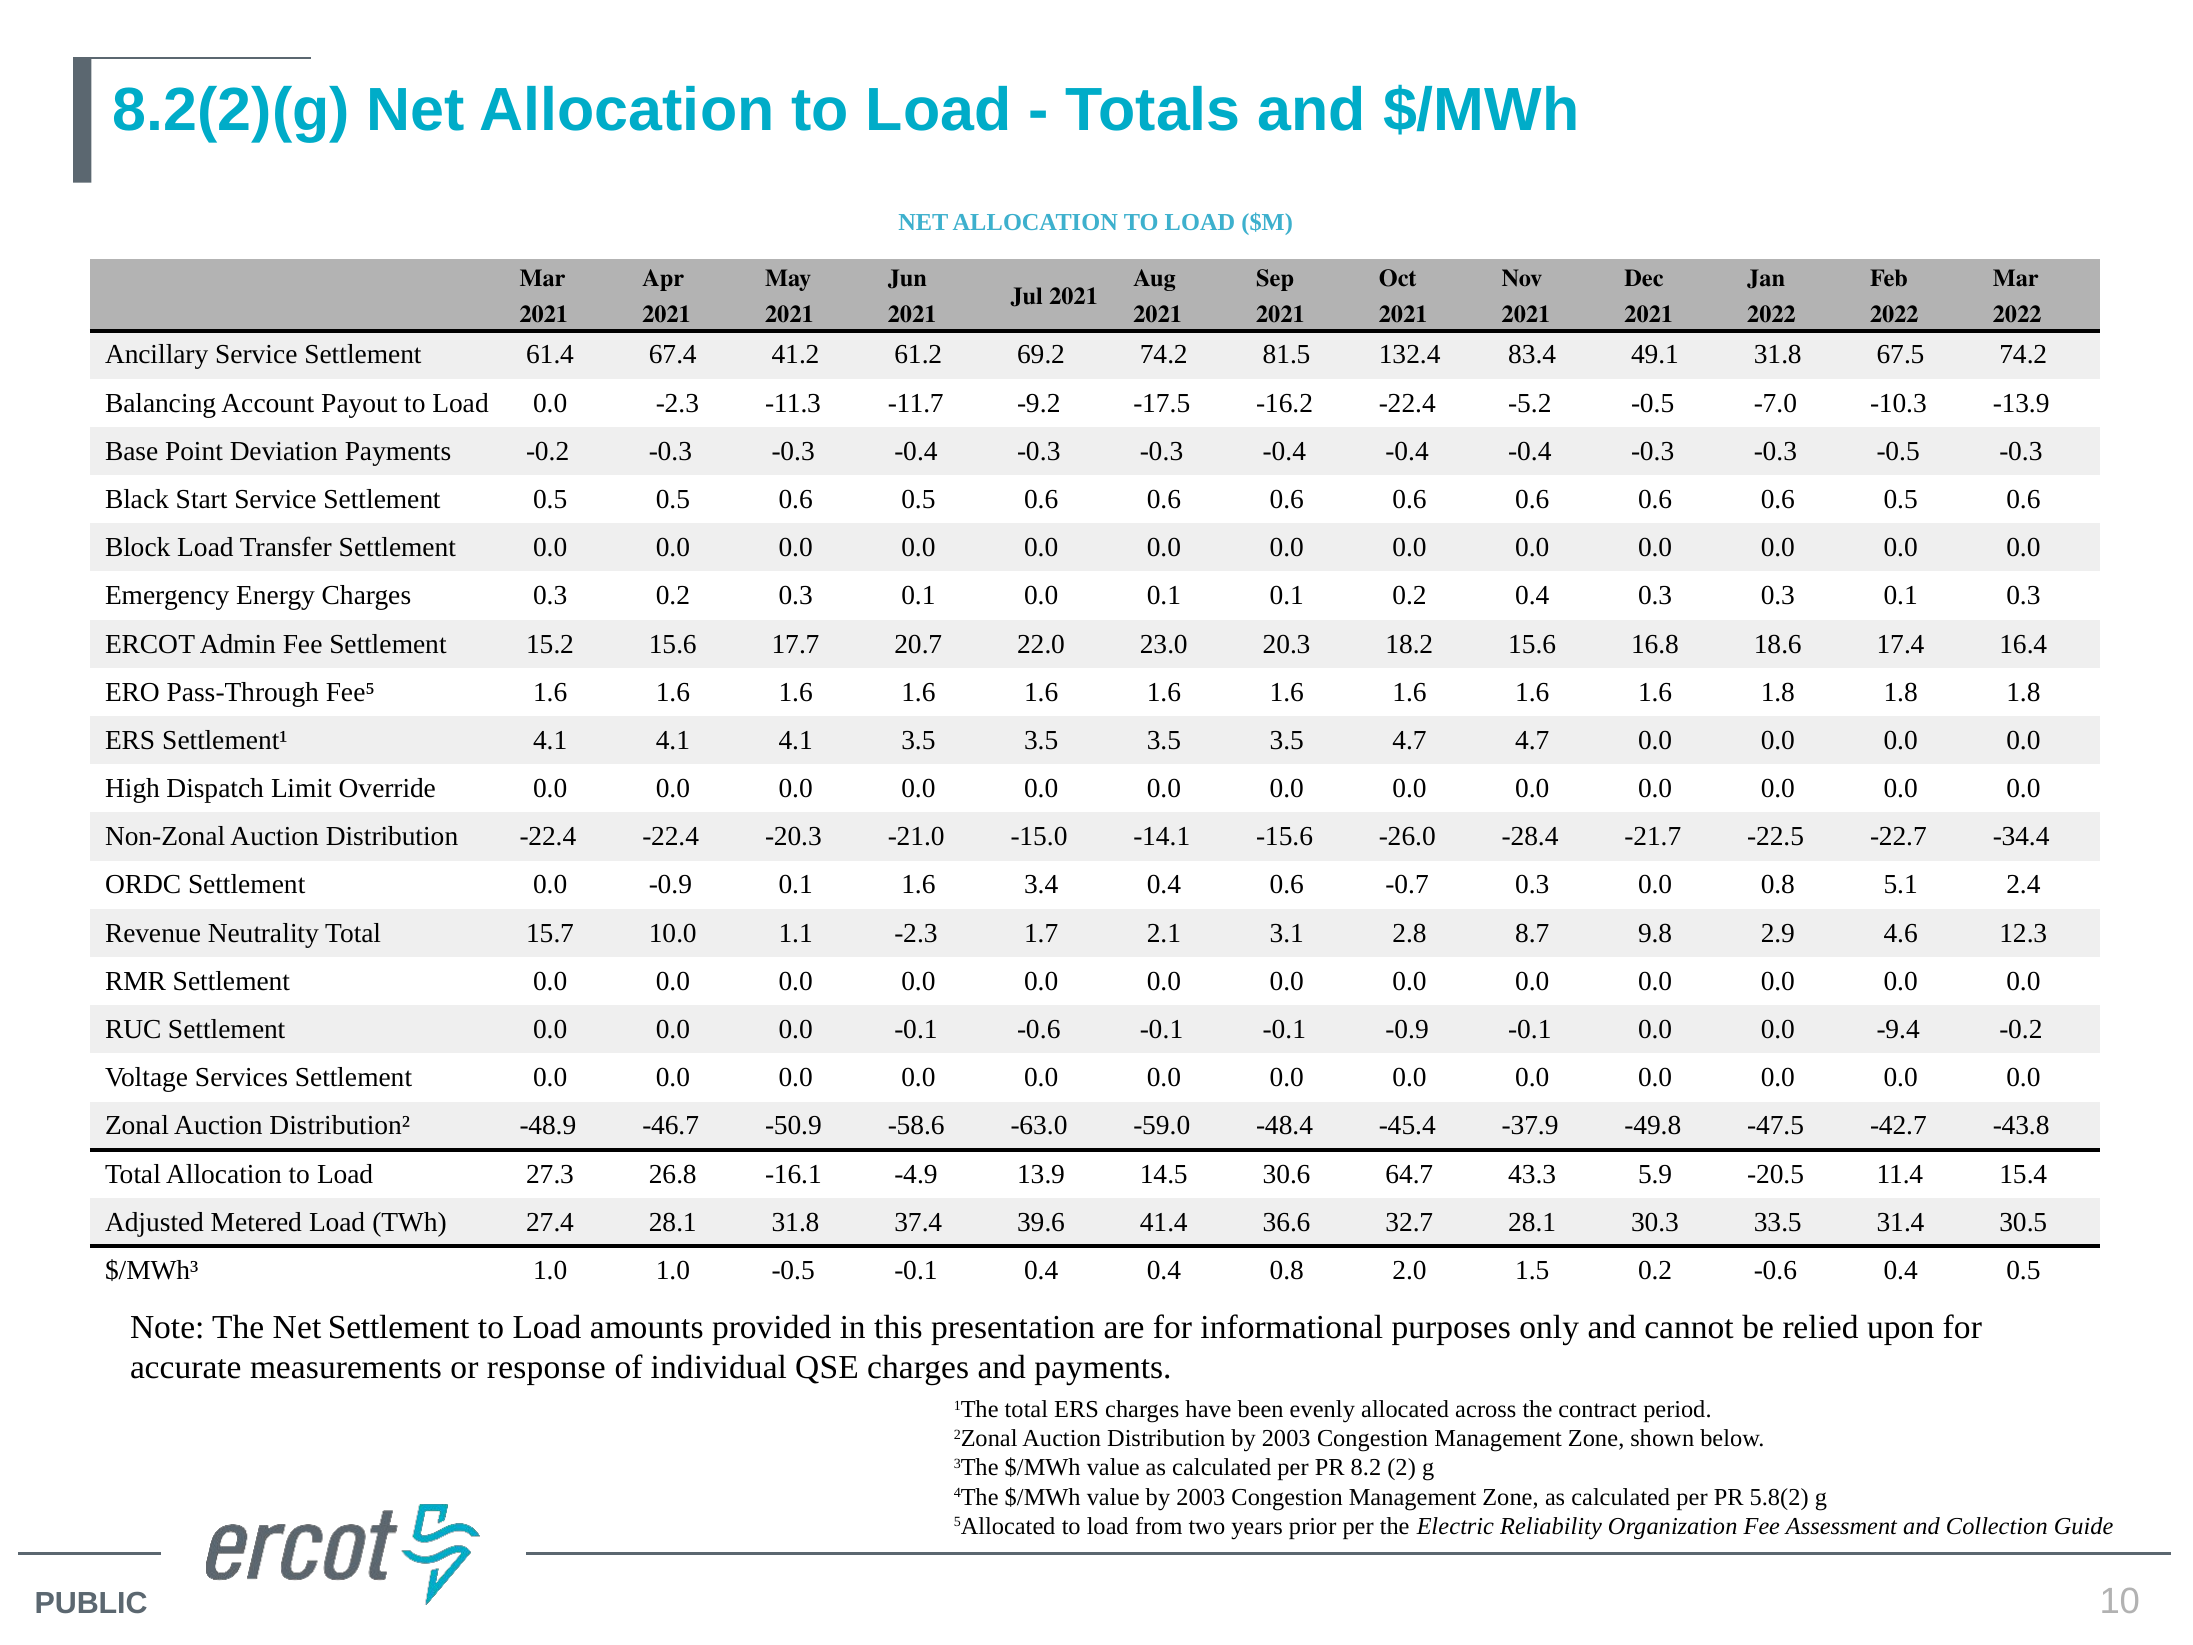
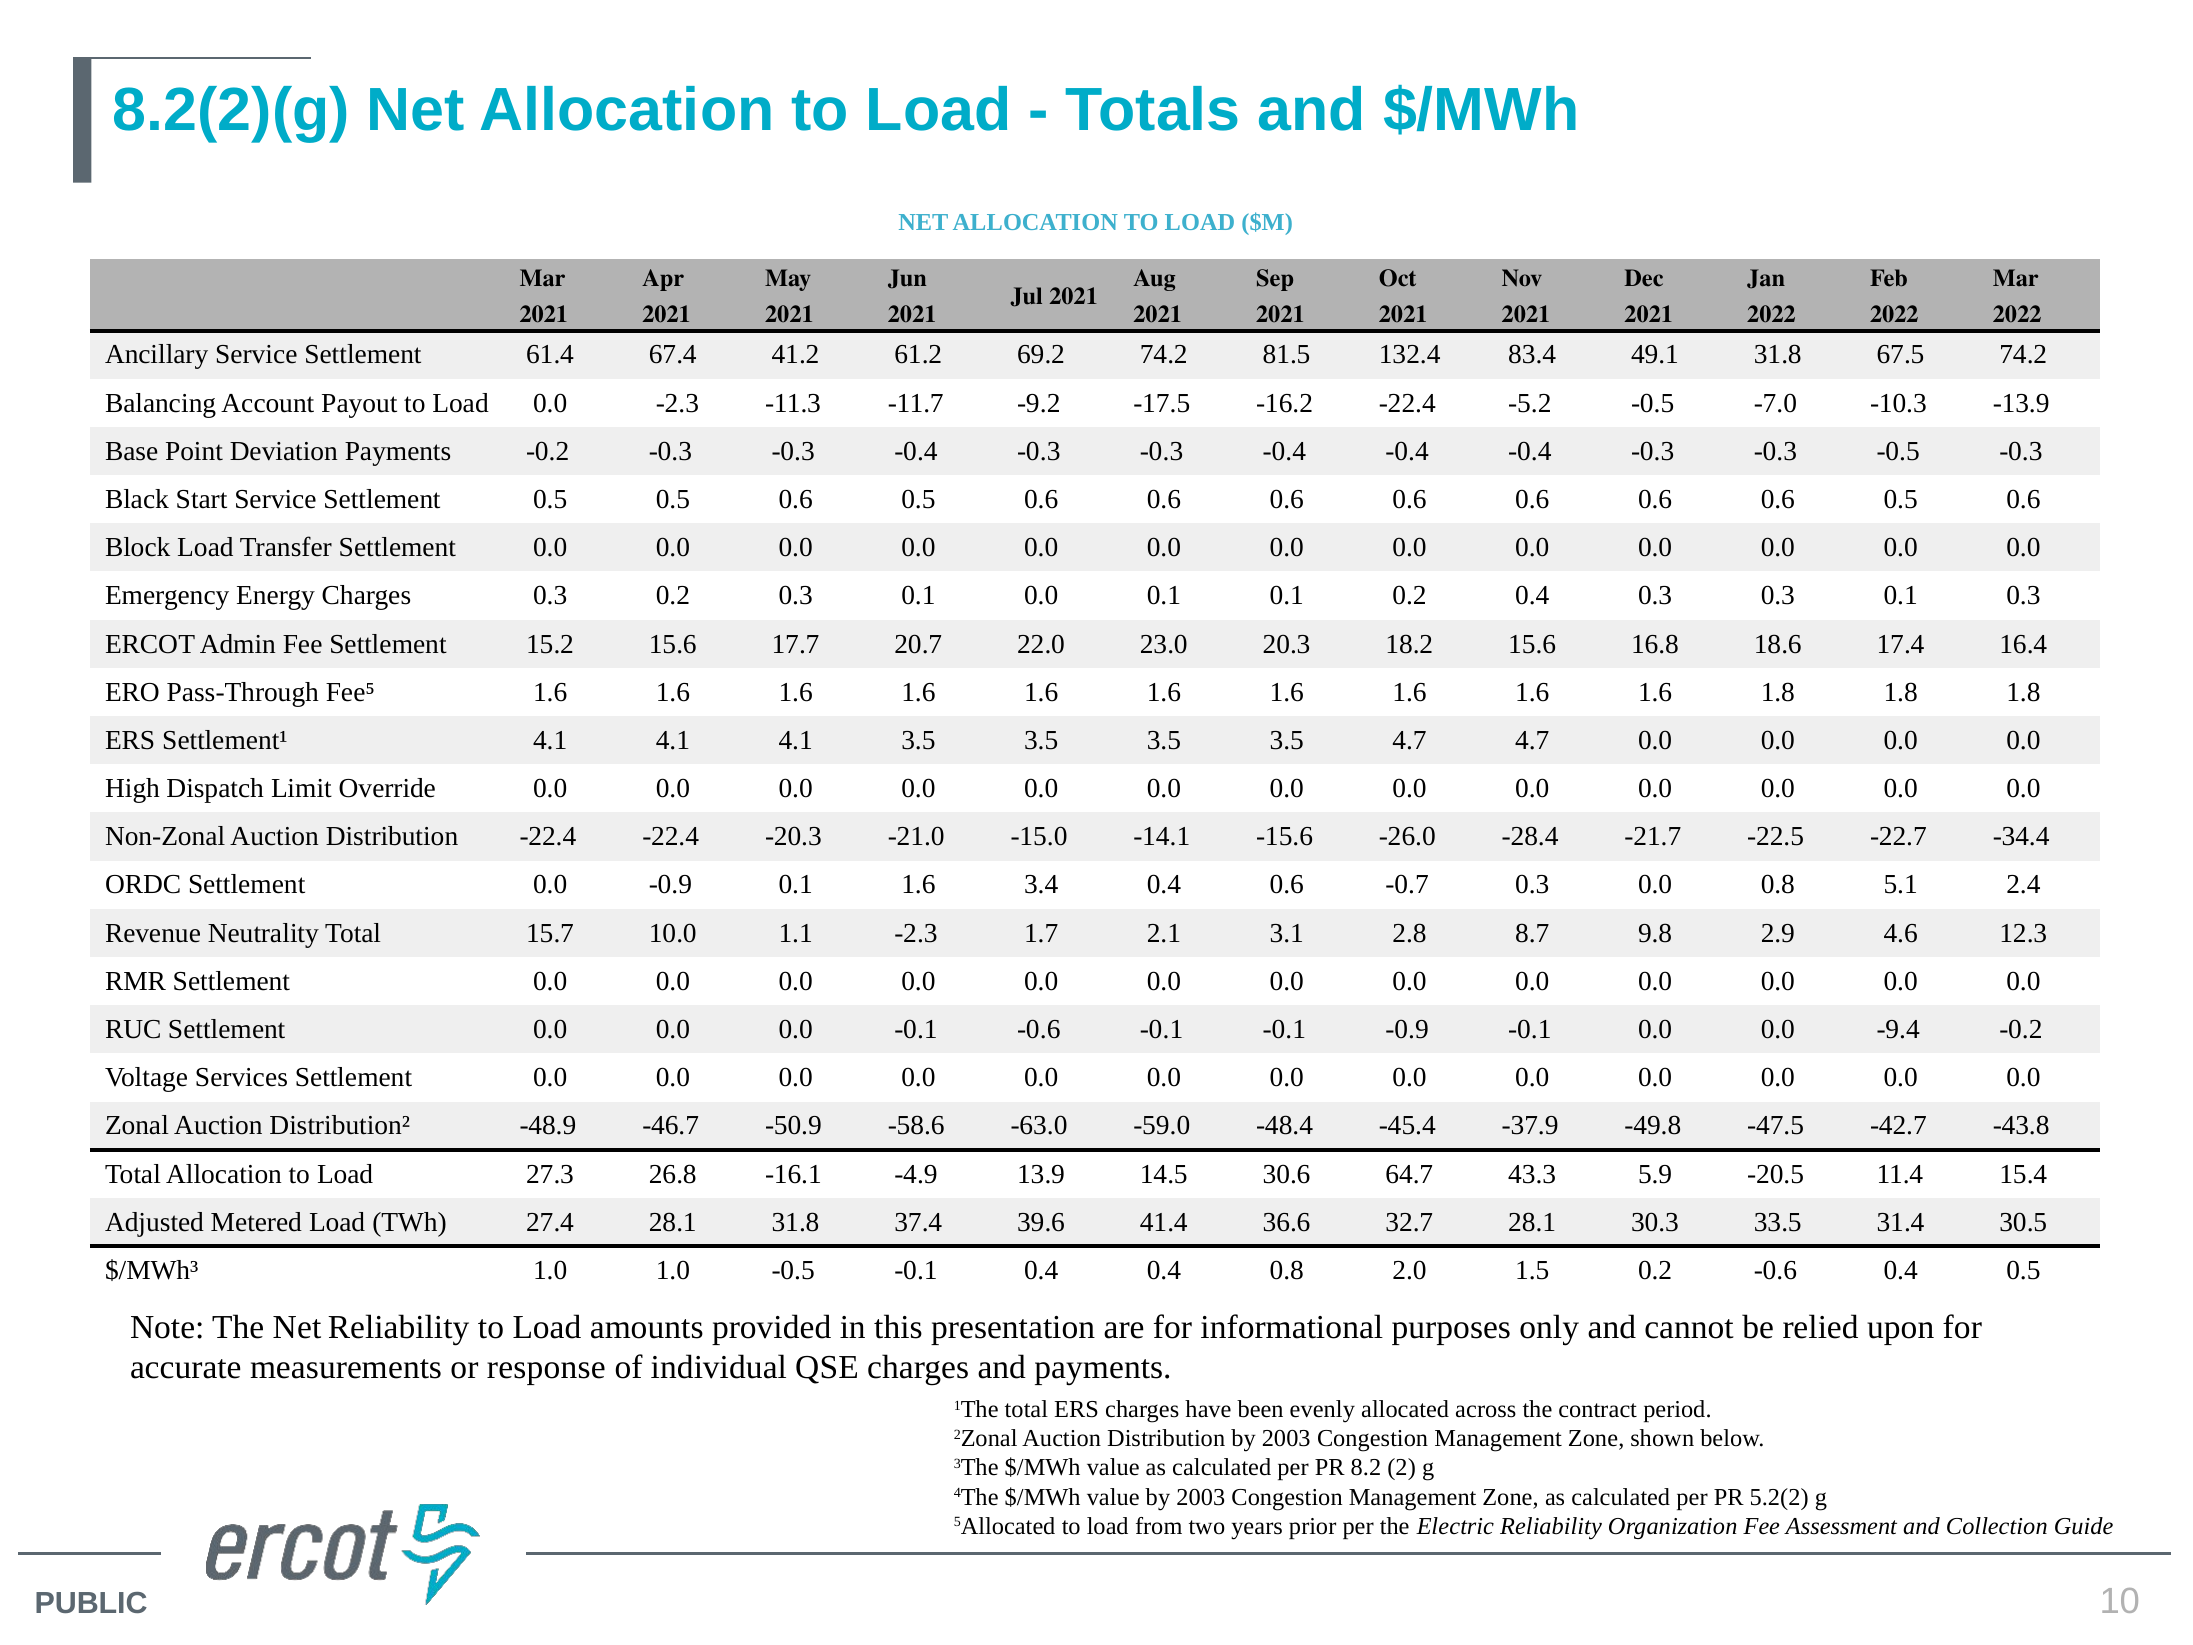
Net Settlement: Settlement -> Reliability (399, 1327)
5.8(2: 5.8(2 -> 5.2(2 (1779, 1497)
